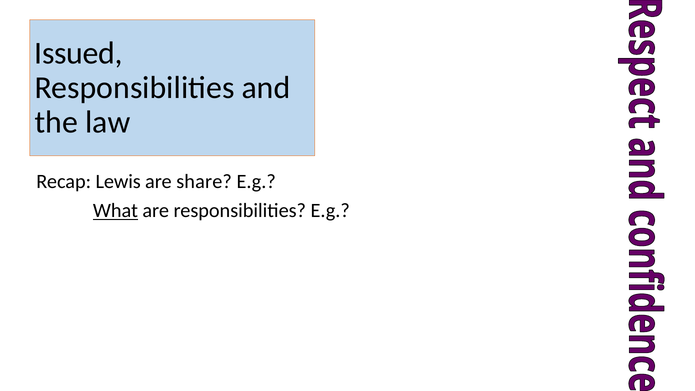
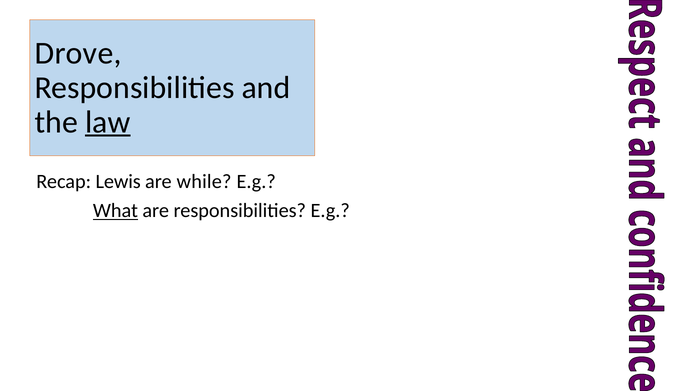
Issued: Issued -> Drove (78, 53)
law underline: none -> present (108, 122)
share: share -> while (204, 182)
